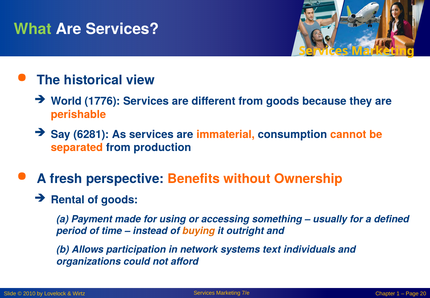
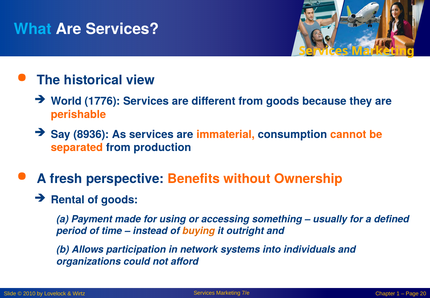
What colour: light green -> light blue (33, 29)
6281: 6281 -> 8936 (91, 134)
text: text -> into (272, 249)
